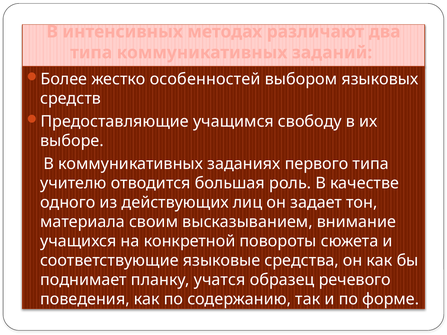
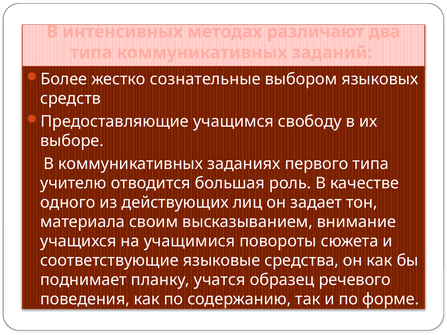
особенностей: особенностей -> сознательные (205, 79)
конкретной: конкретной -> учащимися (189, 241)
